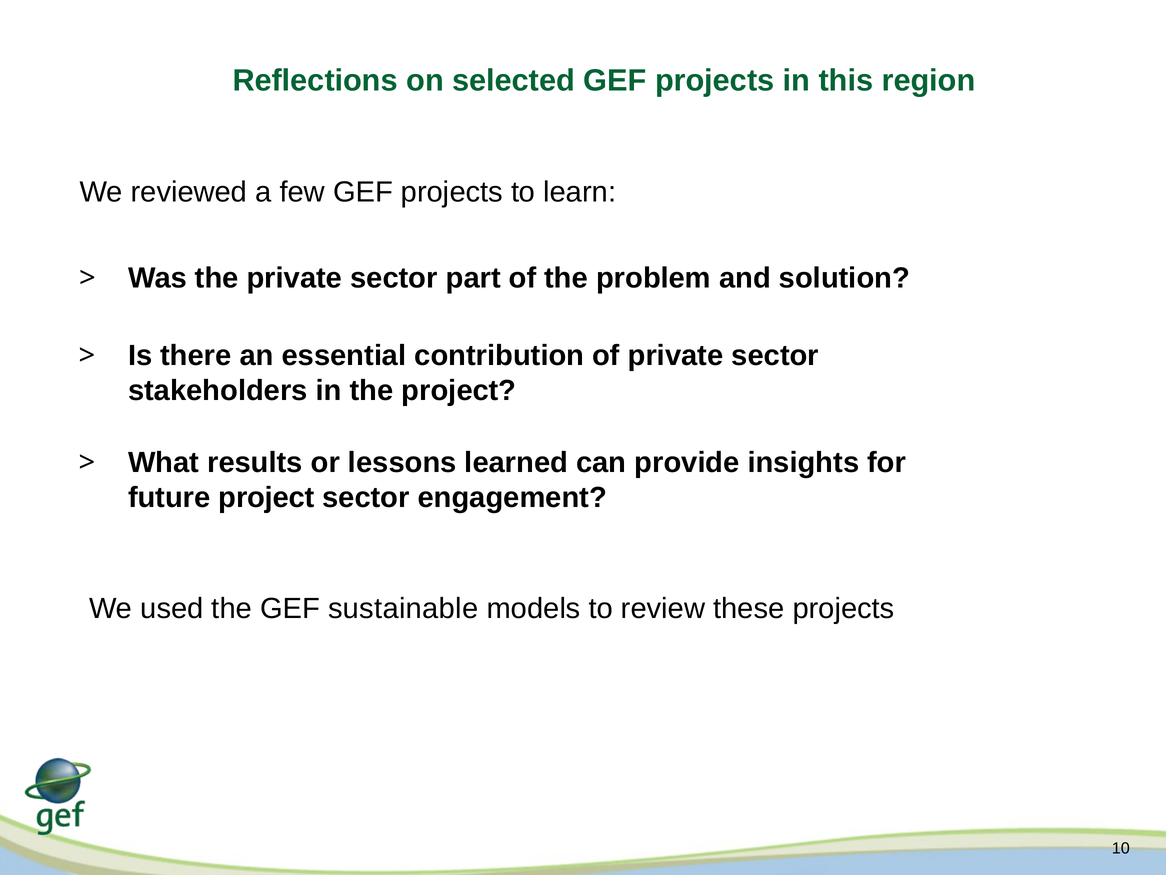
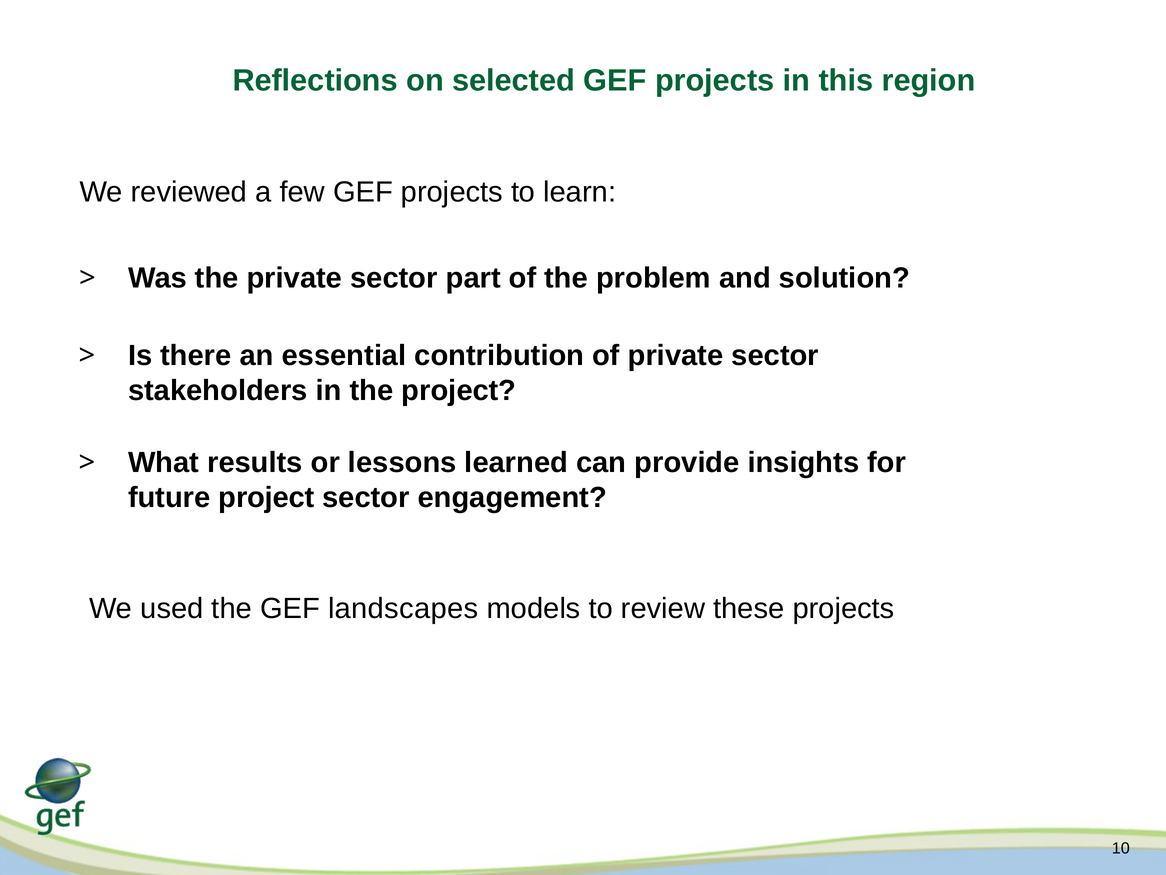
sustainable: sustainable -> landscapes (403, 608)
